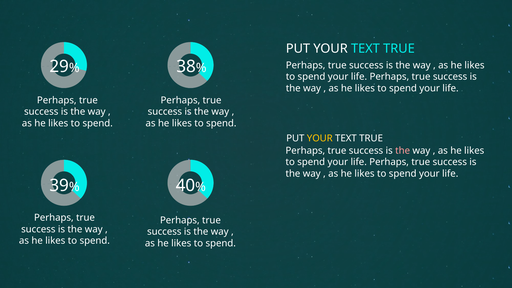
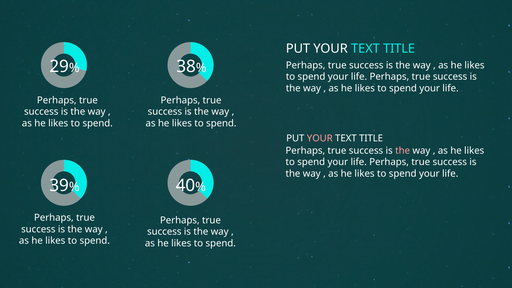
TRUE: TRUE -> TITLE (399, 48)
YOUR colour: yellow -> pink (320, 138)
TRUE: TRUE -> TITLE (371, 138)
